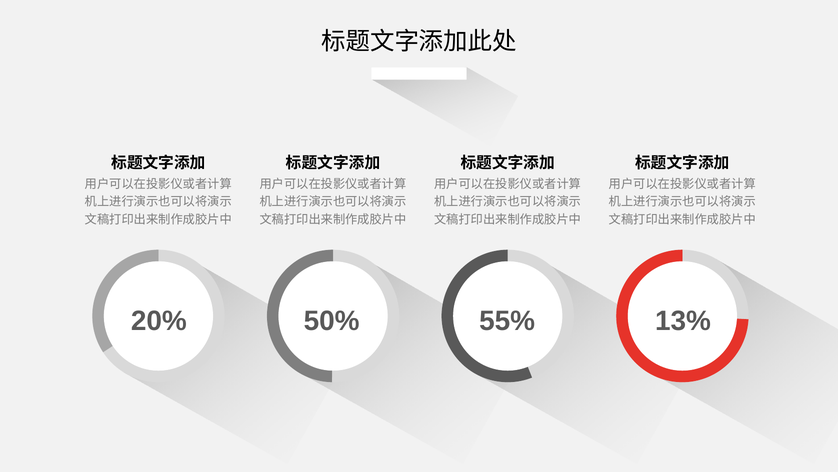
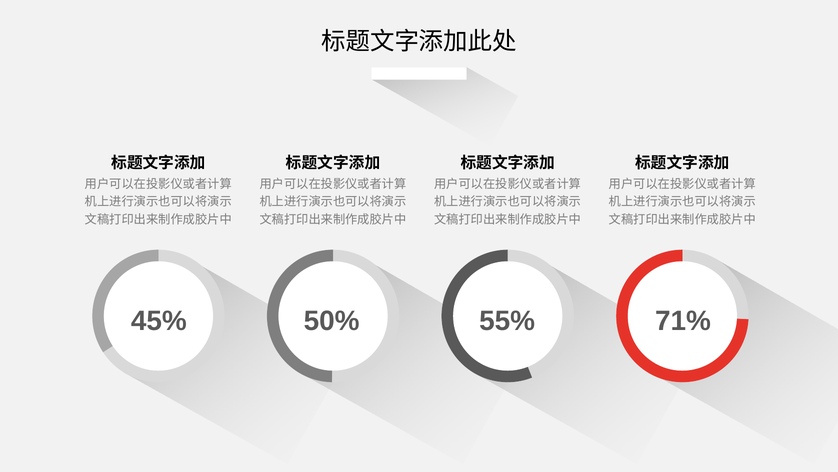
20%: 20% -> 45% (159, 321)
13%: 13% -> 71% (683, 321)
